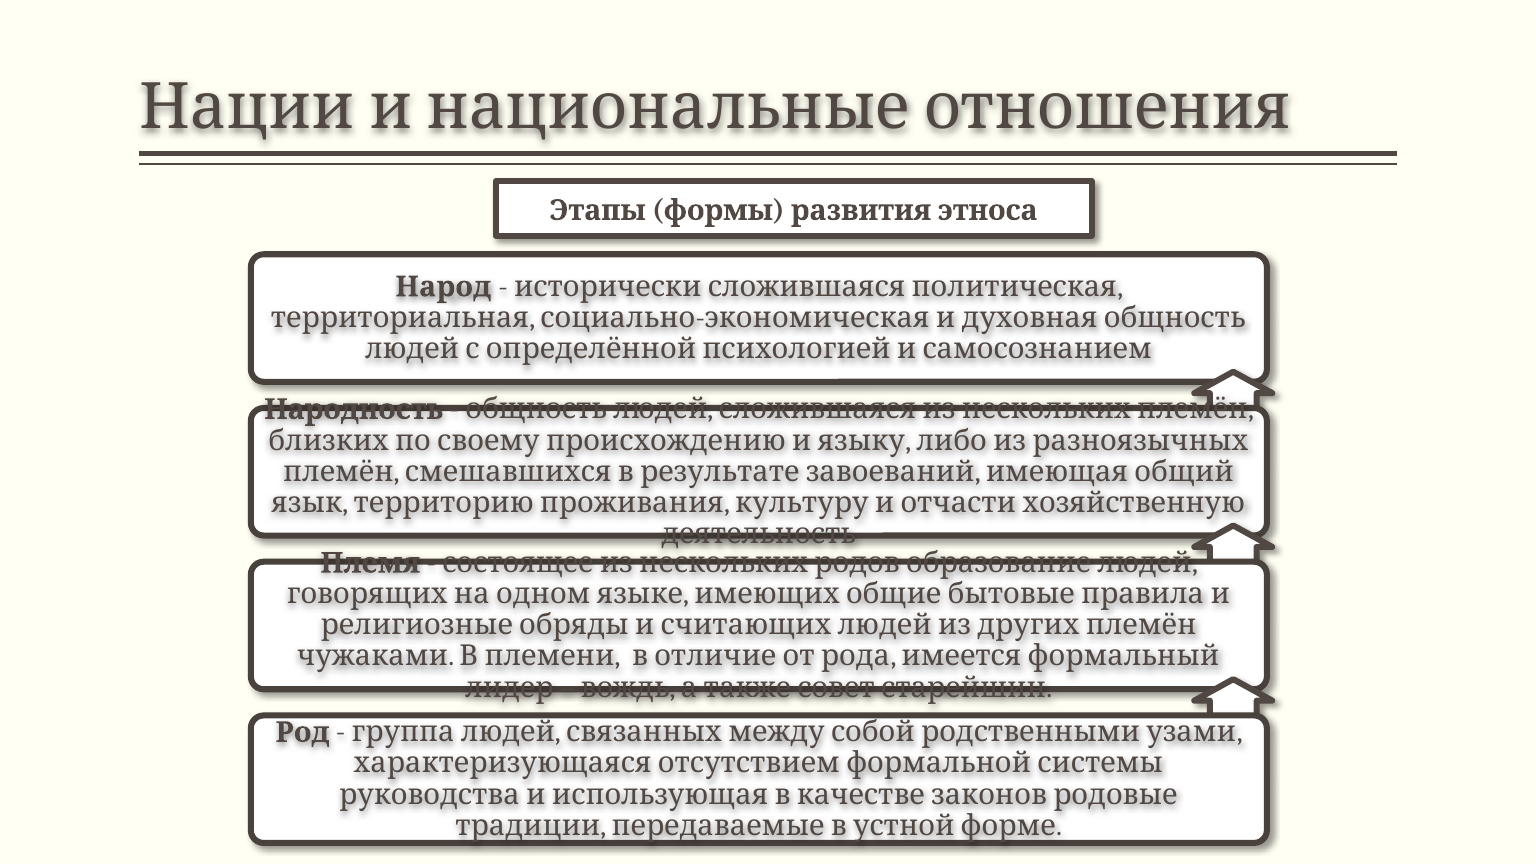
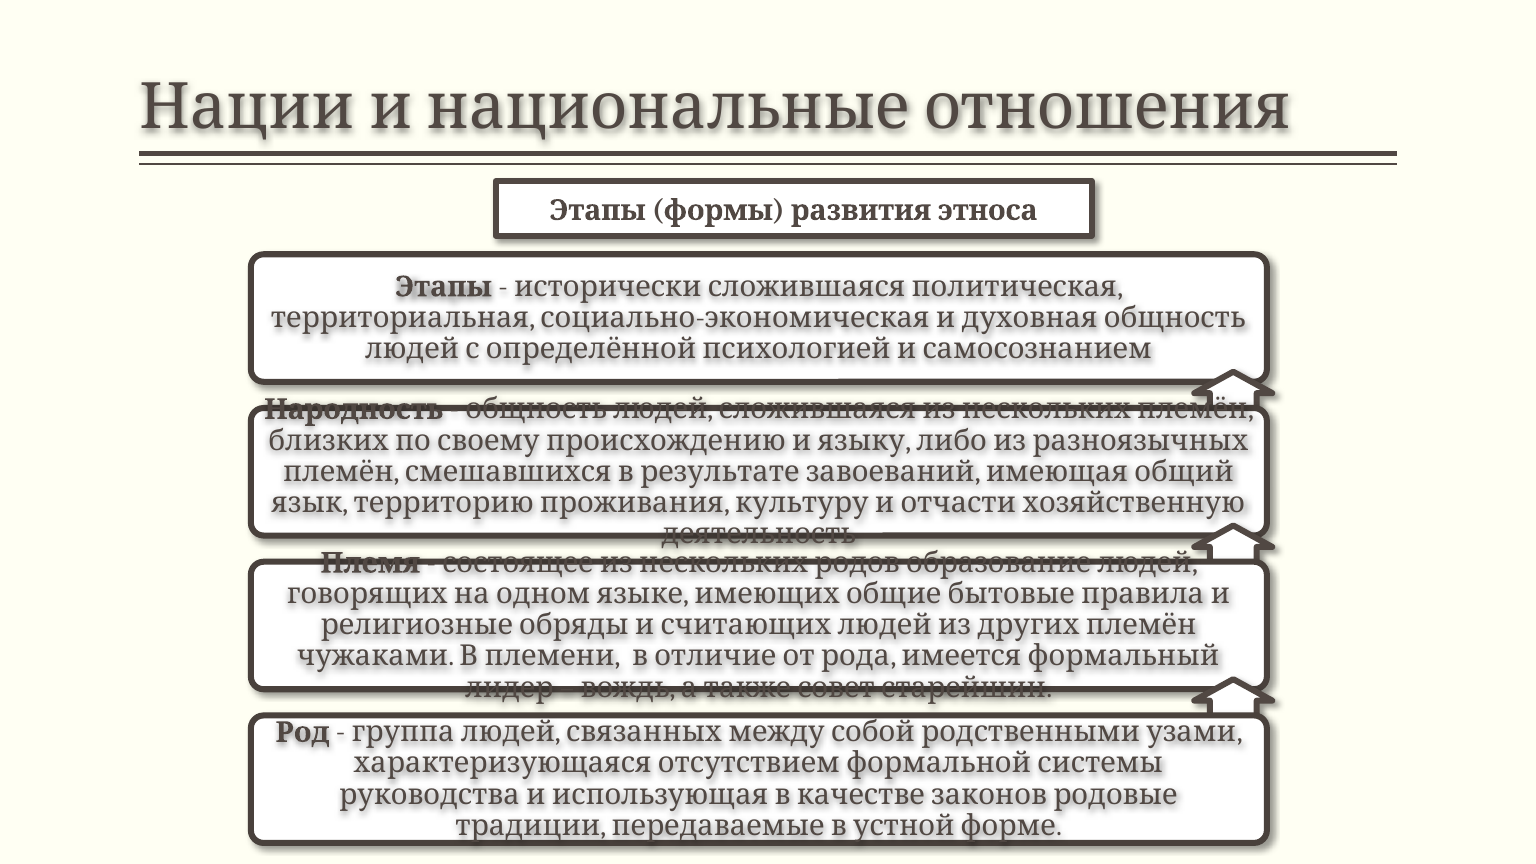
Народ: Народ -> Этапы (443, 287)
